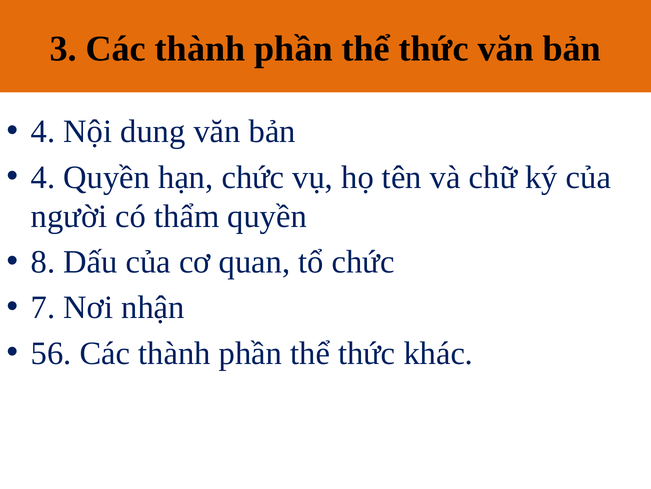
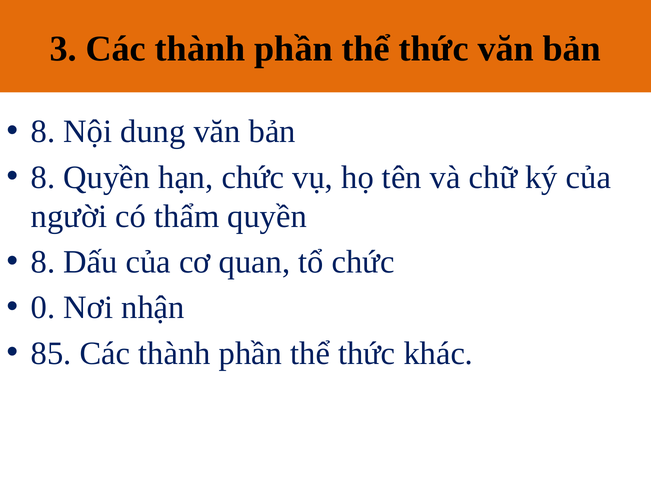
4: 4 -> 8 (43, 131)
4: 4 -> 8 (43, 177)
7: 7 -> 0 (43, 307)
56: 56 -> 85 (51, 353)
